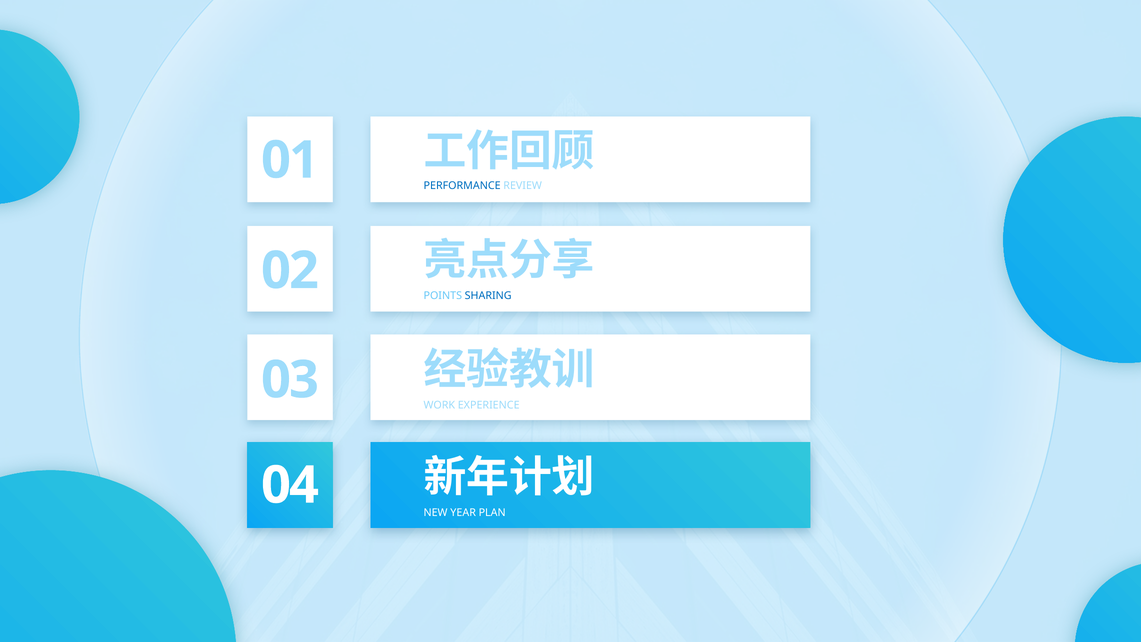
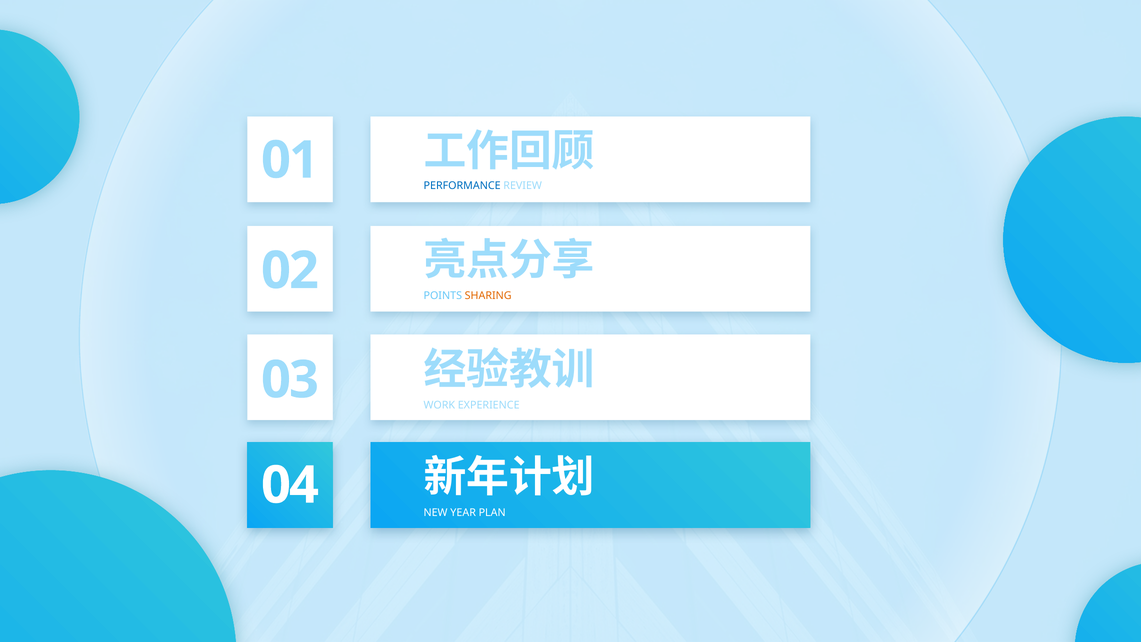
SHARING colour: blue -> orange (488, 296)
